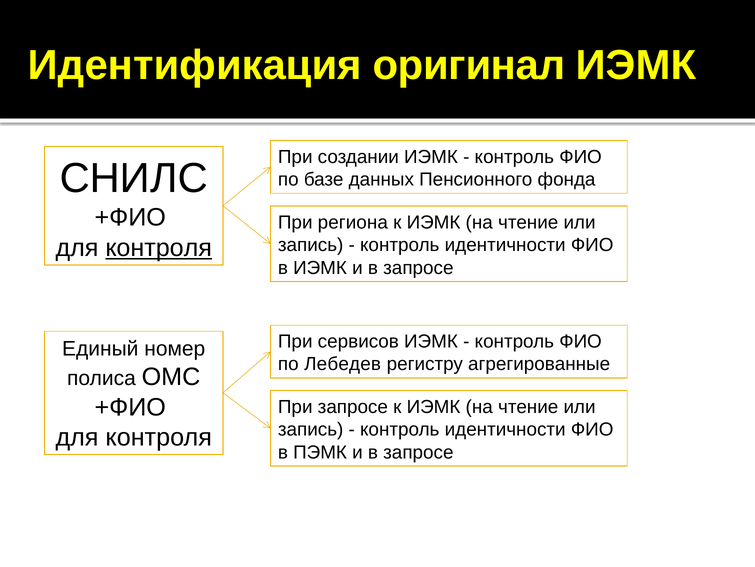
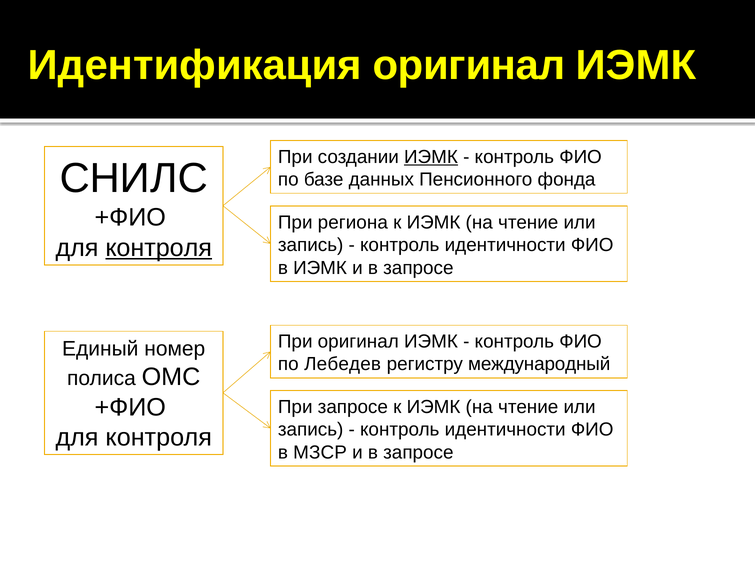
ИЭМК underline: none -> present (431, 157)
При сервисов: сервисов -> оригинал (358, 341)
агрегированные: агрегированные -> международный (539, 364)
ПЭМК: ПЭМК -> МЗСР (320, 452)
